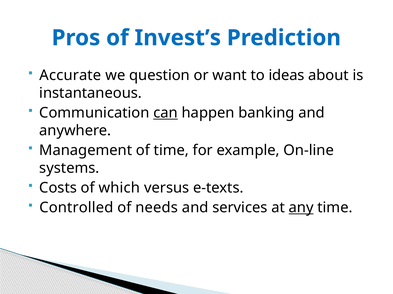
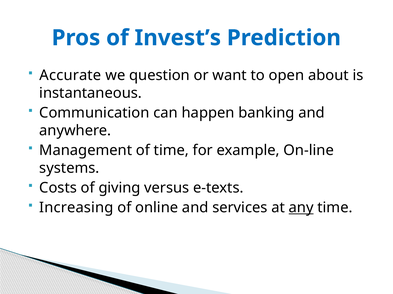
ideas: ideas -> open (286, 75)
can underline: present -> none (166, 113)
which: which -> giving (119, 188)
Controlled: Controlled -> Increasing (76, 208)
needs: needs -> online (157, 208)
